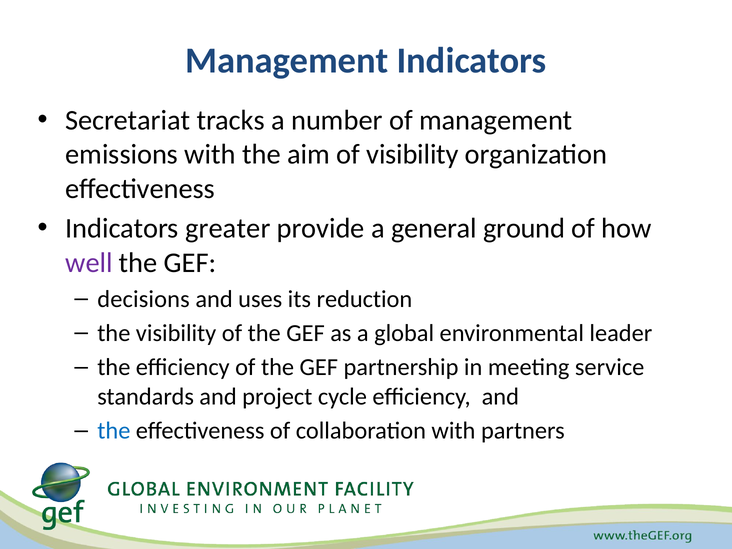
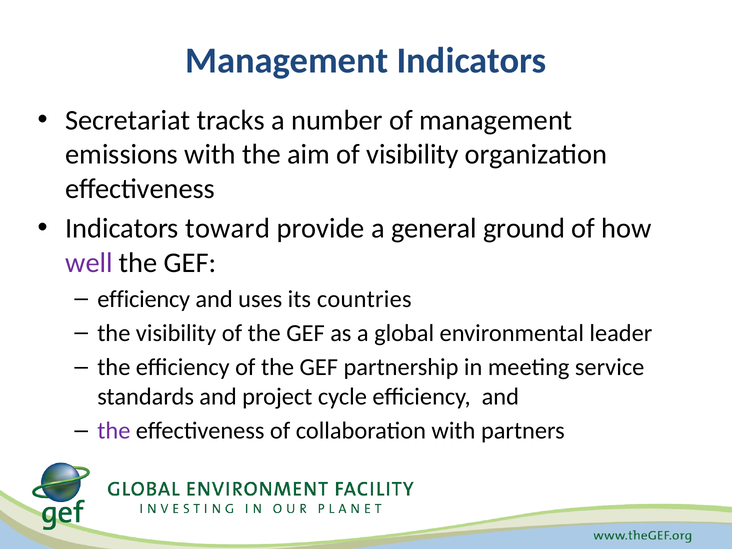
greater: greater -> toward (228, 229)
decisions: decisions -> efficiency (144, 299)
reduction: reduction -> countries (364, 299)
the colour: blue -> purple (114, 431)
